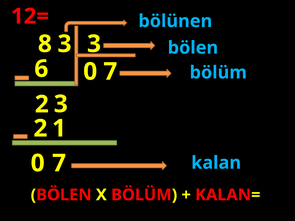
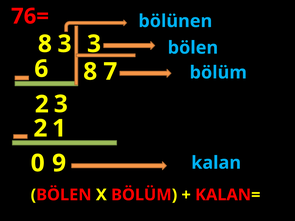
12=: 12= -> 76= (30, 16)
0: 0 -> 8 (90, 72)
0 7: 7 -> 9 (59, 163)
